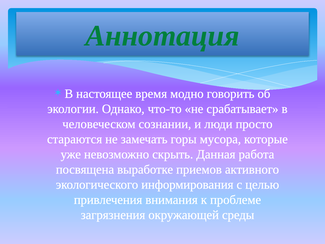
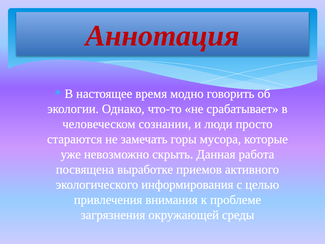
Аннотация colour: green -> red (162, 36)
